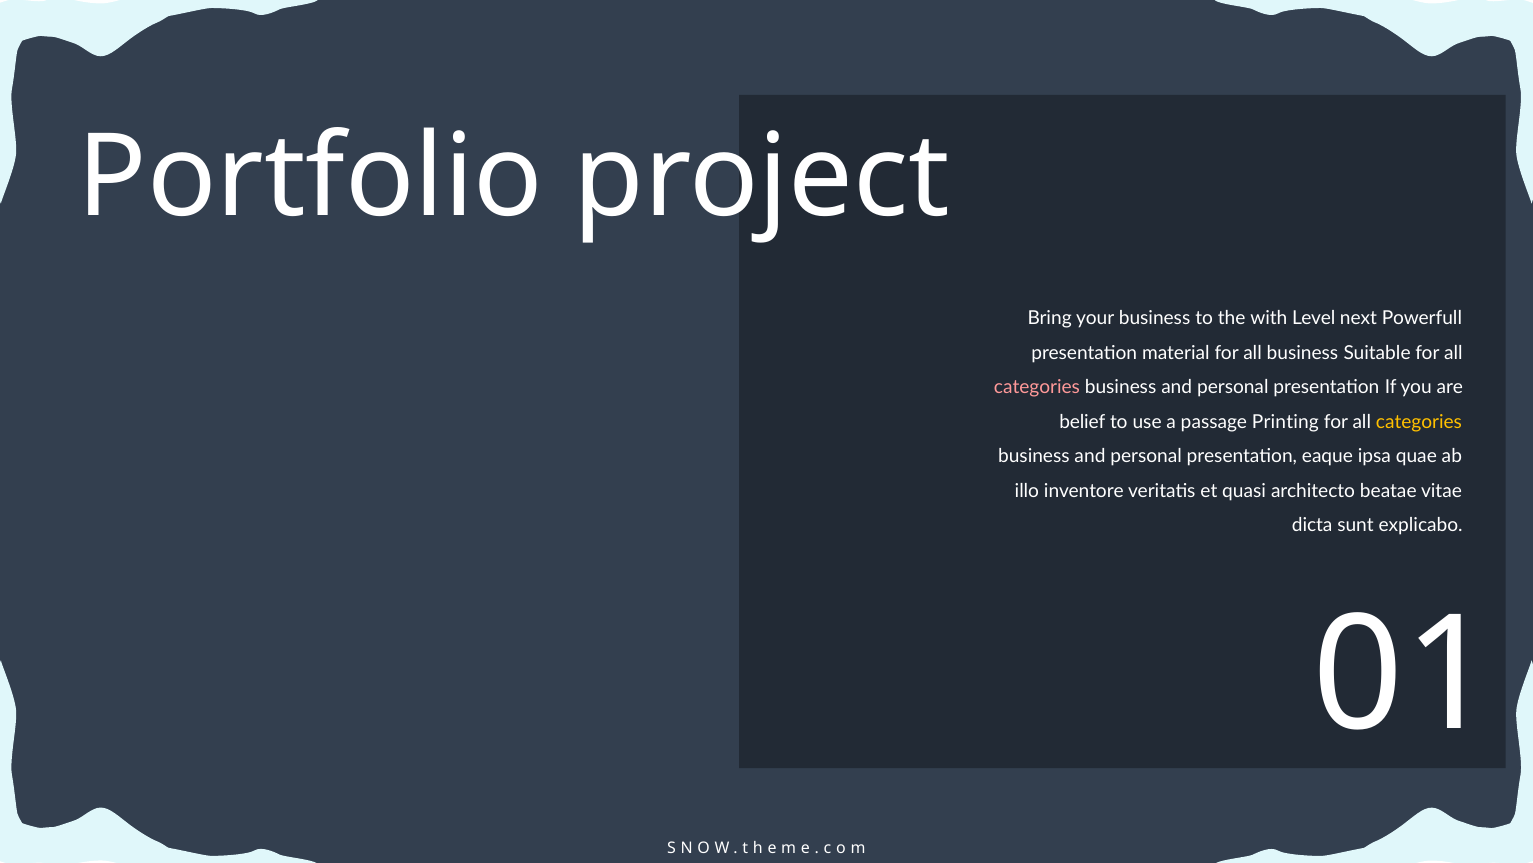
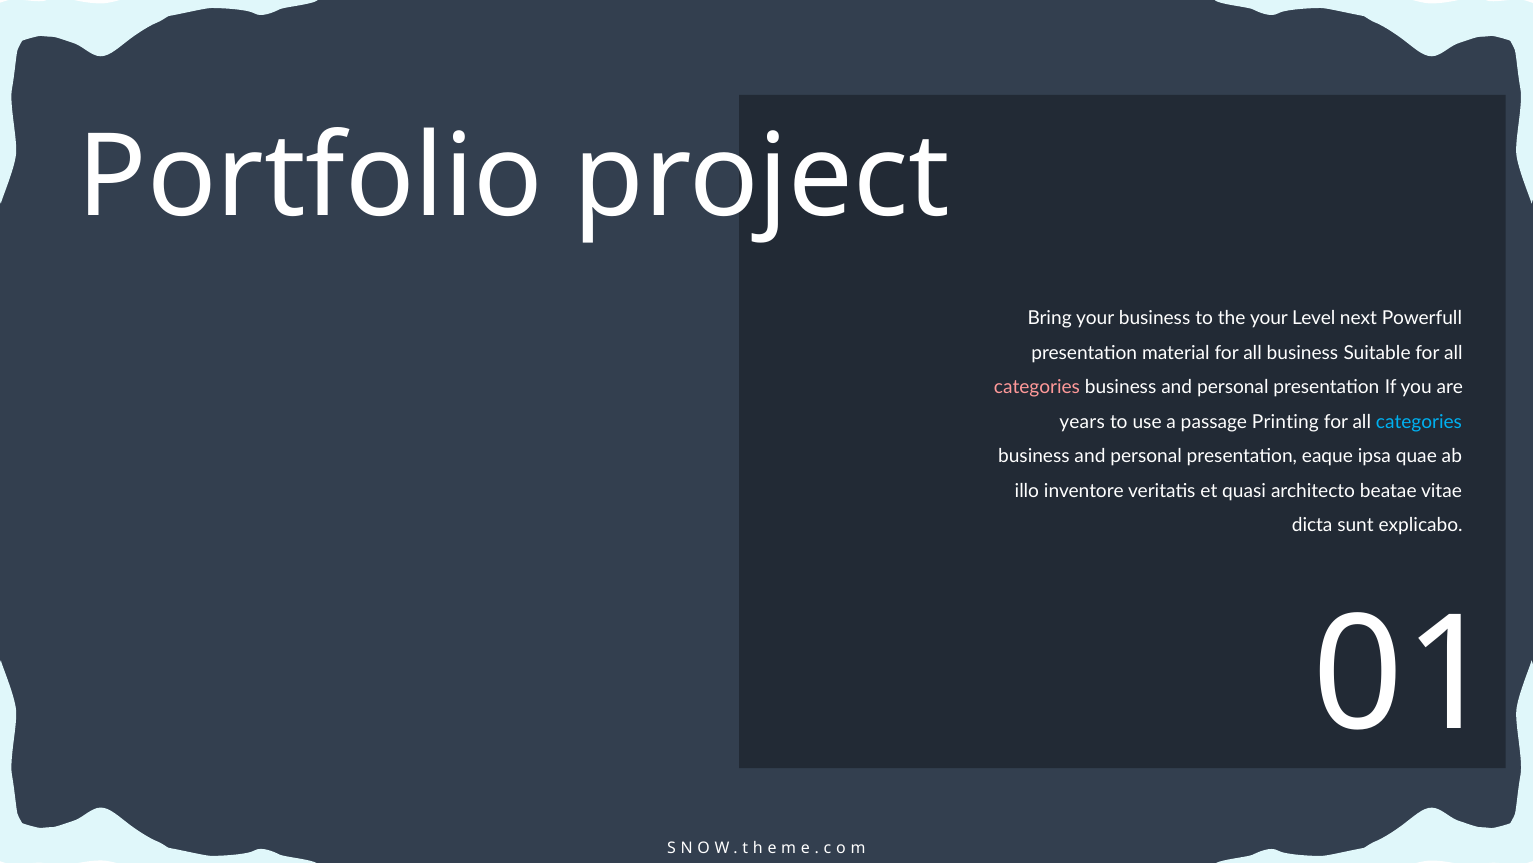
the with: with -> your (1269, 318)
belief: belief -> years (1082, 422)
categories colour: yellow -> light blue (1419, 422)
